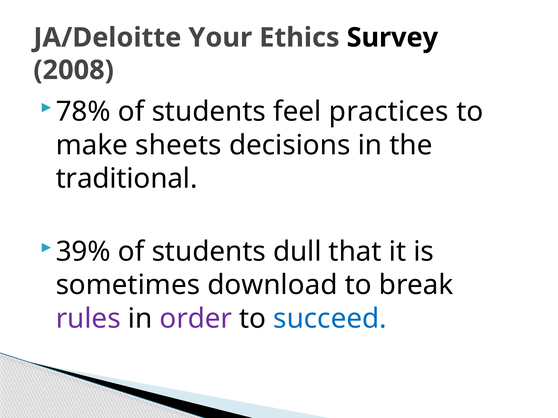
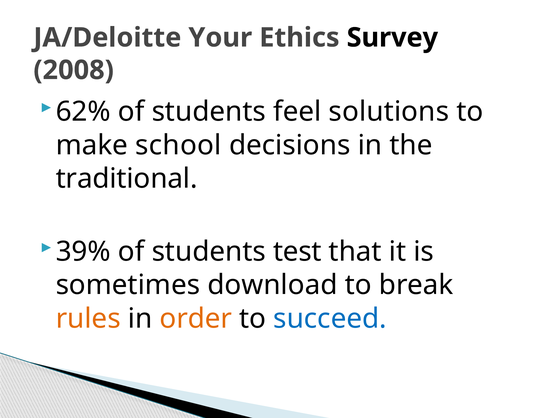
78%: 78% -> 62% (83, 112)
practices: practices -> solutions (389, 112)
sheets: sheets -> school (178, 145)
dull: dull -> test (297, 252)
rules colour: purple -> orange (88, 319)
order colour: purple -> orange (196, 319)
